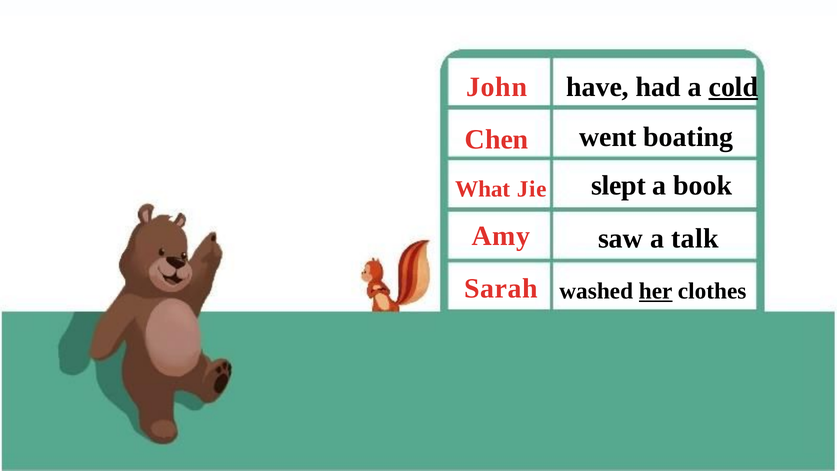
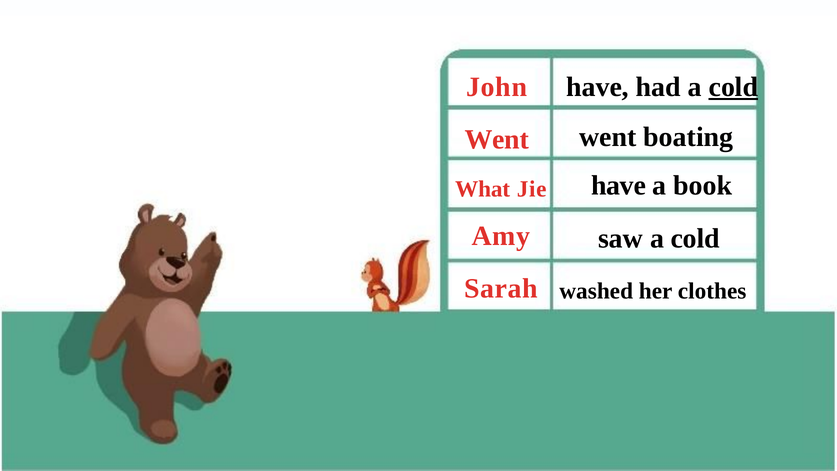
Chen: Chen -> Went (497, 140)
slept: slept -> have (619, 186)
saw a talk: talk -> cold (695, 238)
her underline: present -> none (656, 291)
